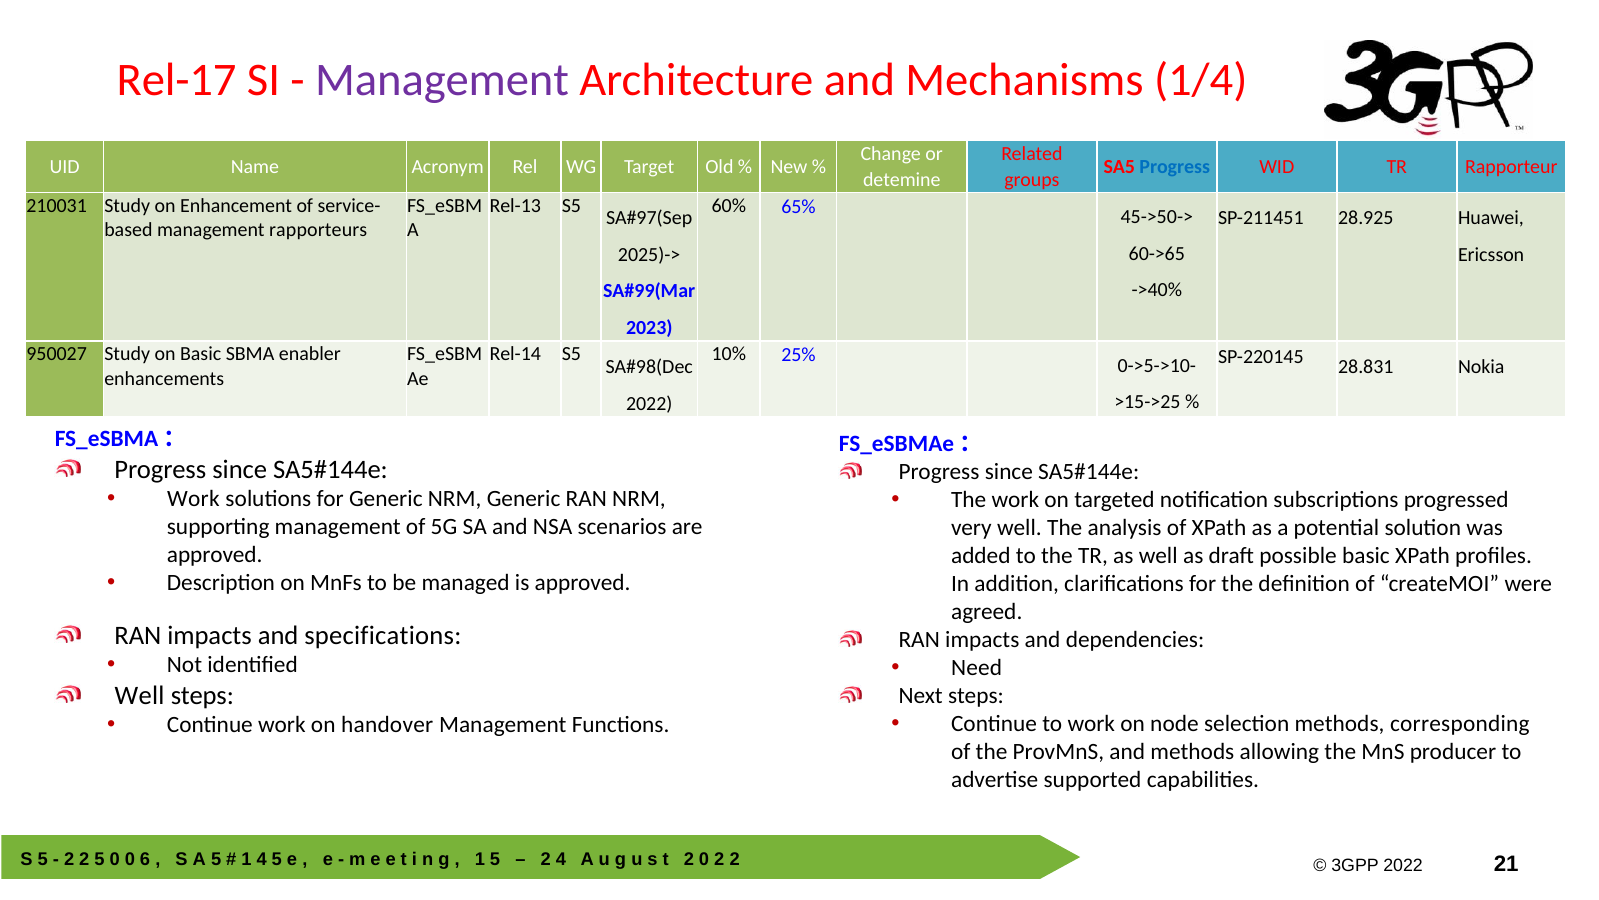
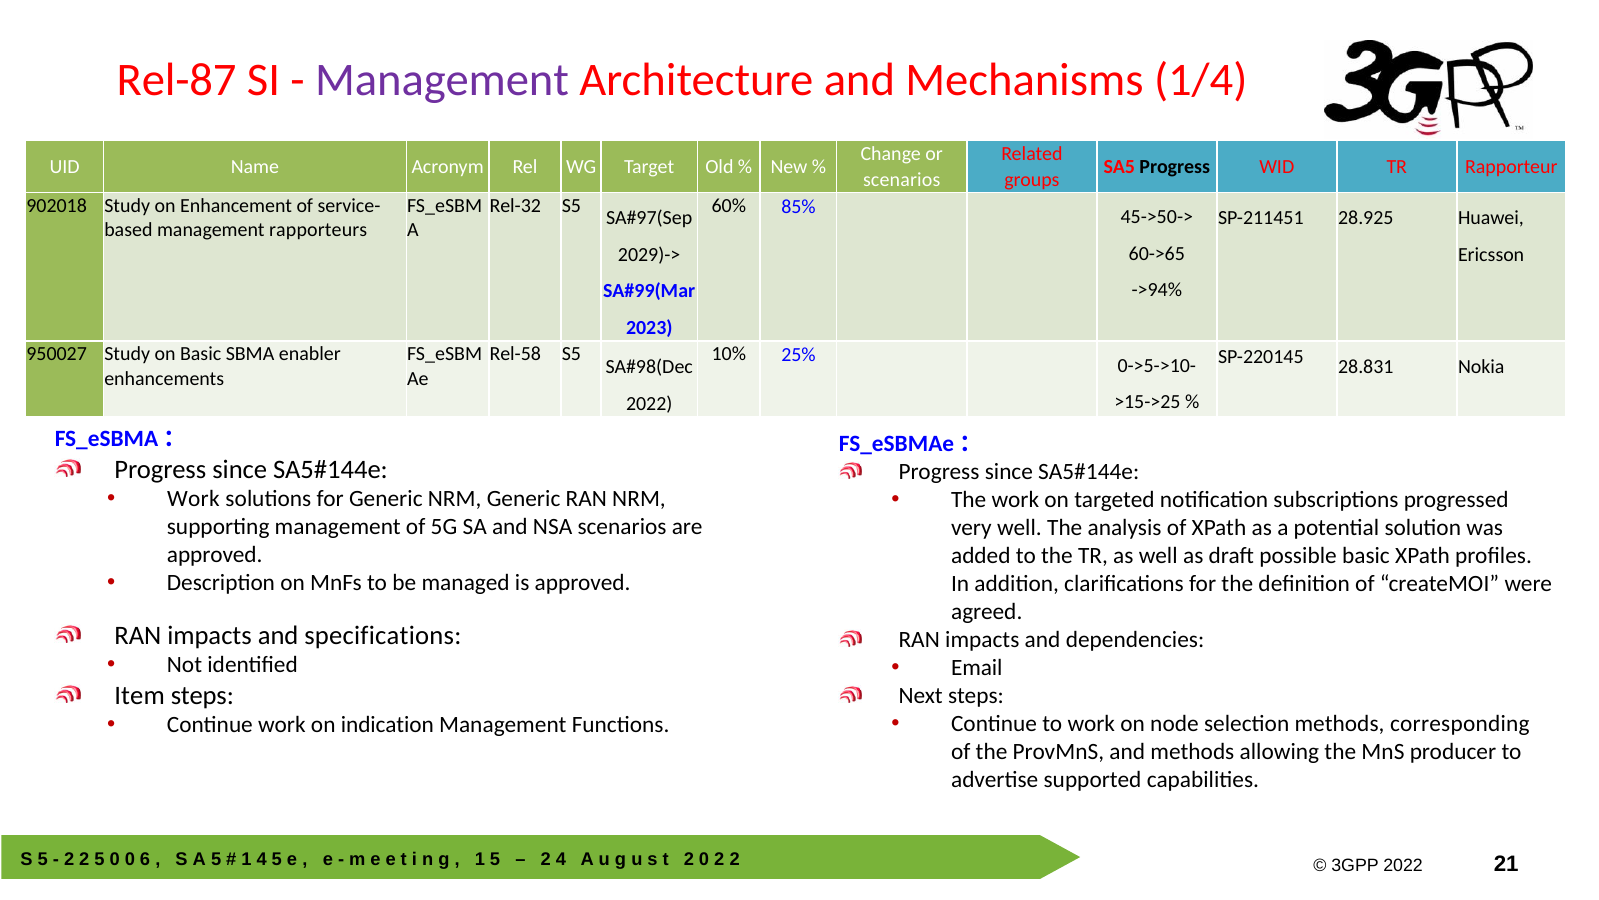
Rel-17: Rel-17 -> Rel-87 (177, 80)
Progress colour: blue -> black (1175, 167)
detemine: detemine -> scenarios (902, 180)
210031: 210031 -> 902018 (57, 205)
Rel-13: Rel-13 -> Rel-32 (515, 205)
65%: 65% -> 85% (799, 206)
2025)->: 2025)-> -> 2029)-> (649, 255)
->40%: ->40% -> ->94% (1157, 290)
Rel-14: Rel-14 -> Rel-58 (515, 354)
Need: Need -> Email (977, 667)
Well: Well -> Item (140, 695)
handover: handover -> indication (387, 725)
